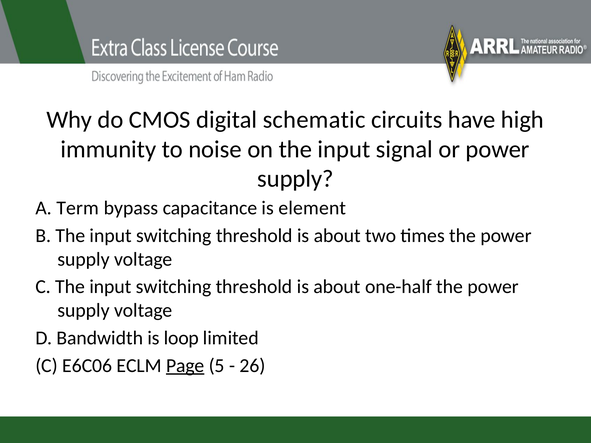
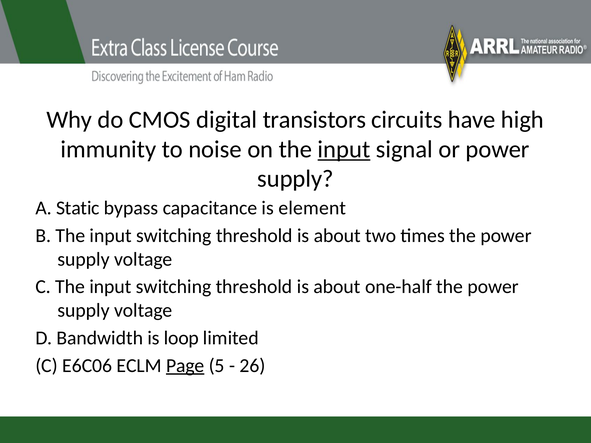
schematic: schematic -> transistors (314, 120)
input underline: none -> present (344, 149)
Term: Term -> Static (78, 208)
